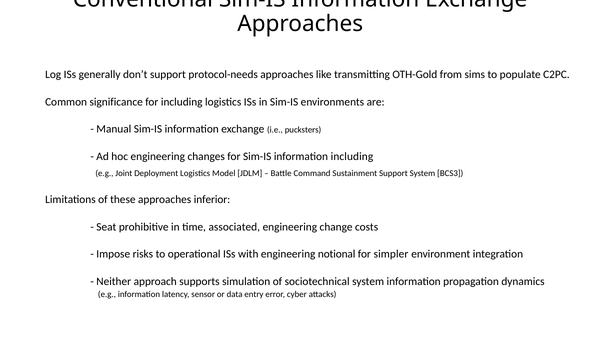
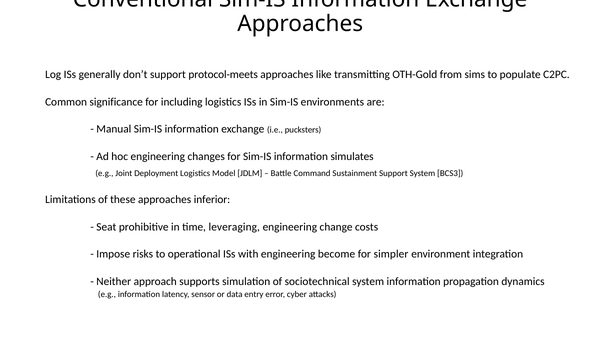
protocol-needs: protocol-needs -> protocol-meets (223, 75)
information including: including -> simulates (352, 157)
associated: associated -> leveraging (234, 227)
notional: notional -> become (337, 254)
